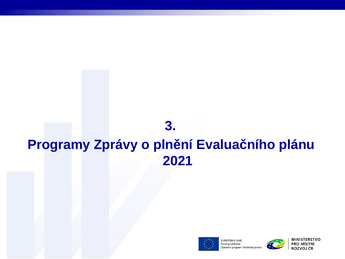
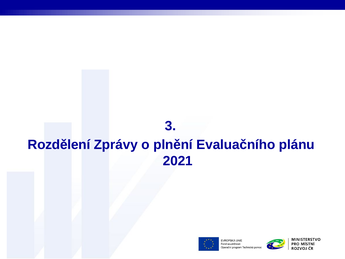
Programy: Programy -> Rozdělení (59, 145)
